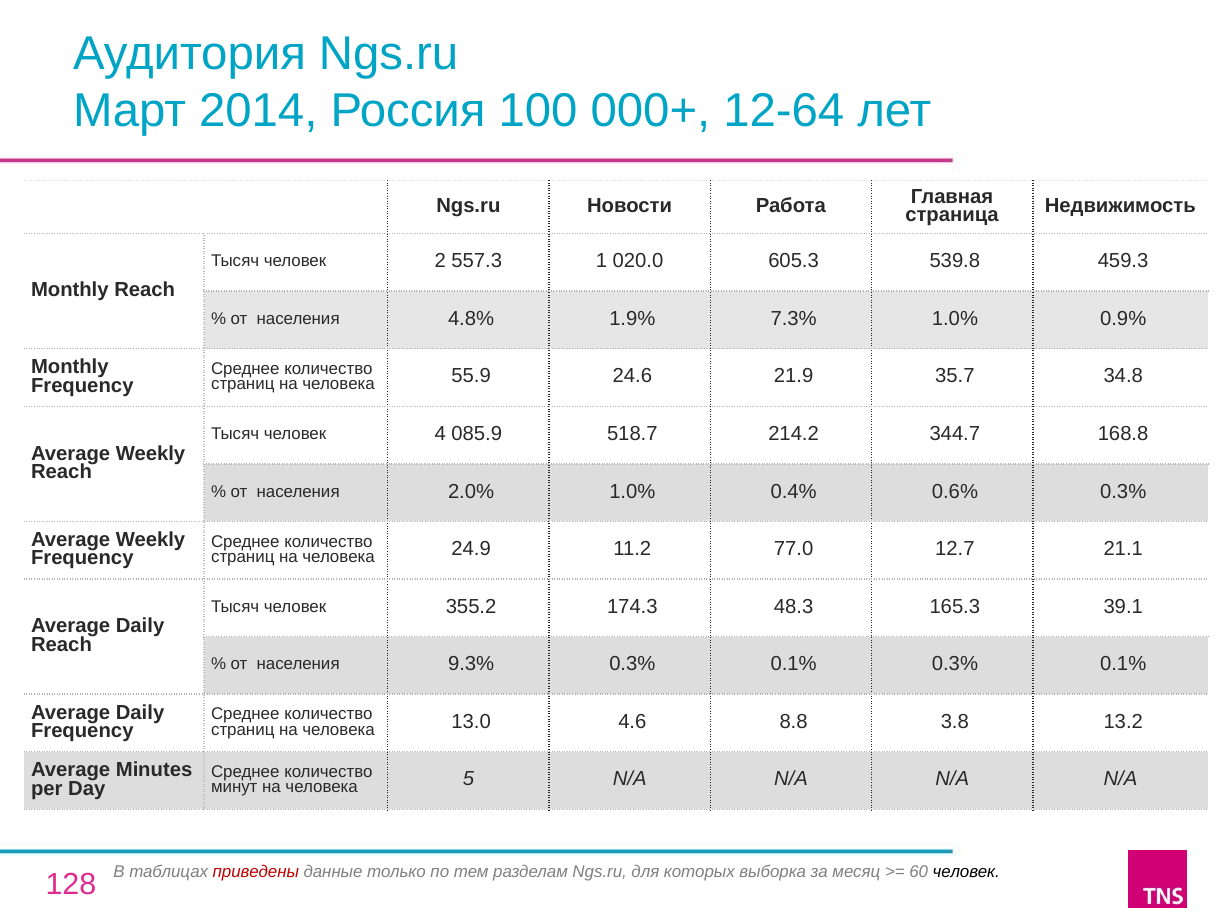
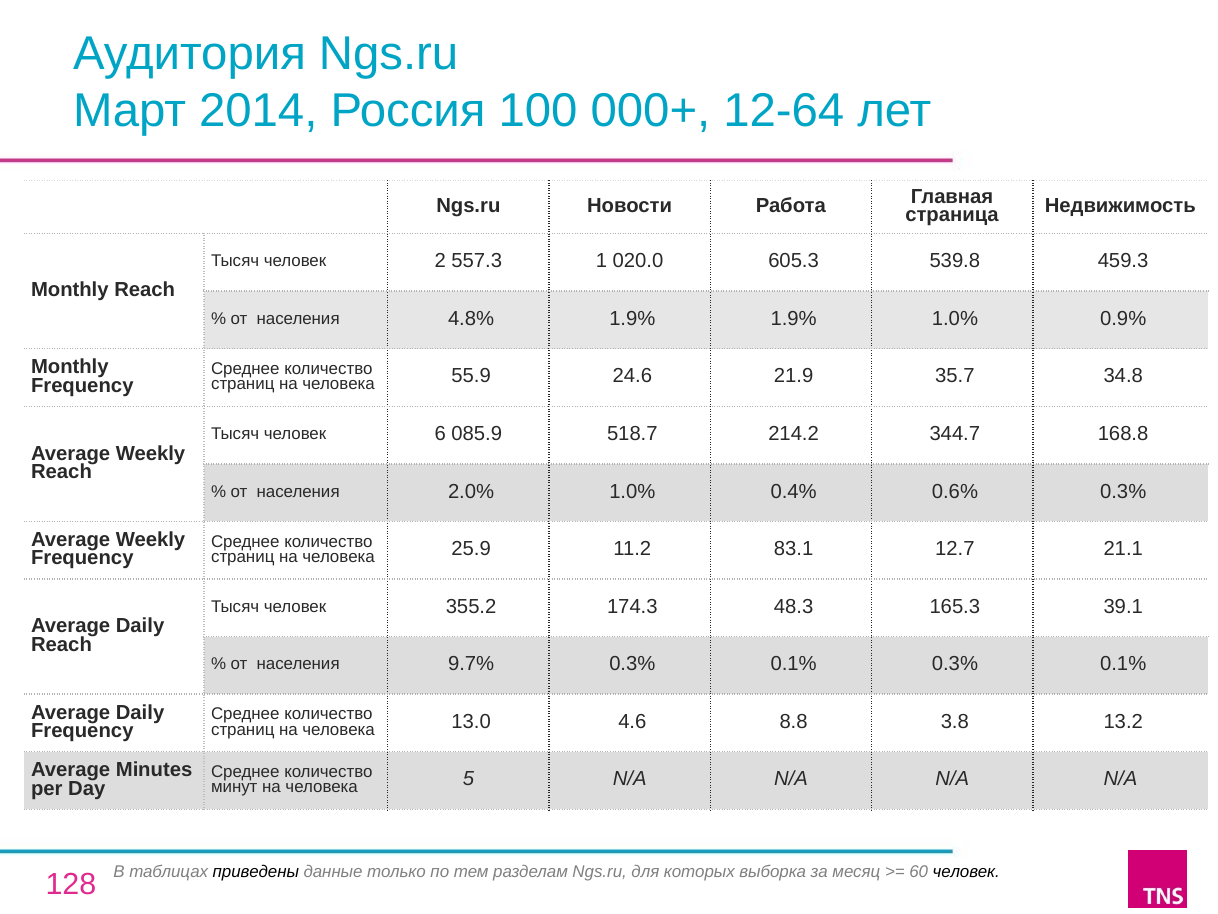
1.9% 7.3%: 7.3% -> 1.9% (794, 318)
4: 4 -> 6 (440, 434)
24.9: 24.9 -> 25.9 (471, 549)
77.0: 77.0 -> 83.1 (794, 549)
9.3%: 9.3% -> 9.7% (471, 664)
приведены colour: red -> black (256, 872)
